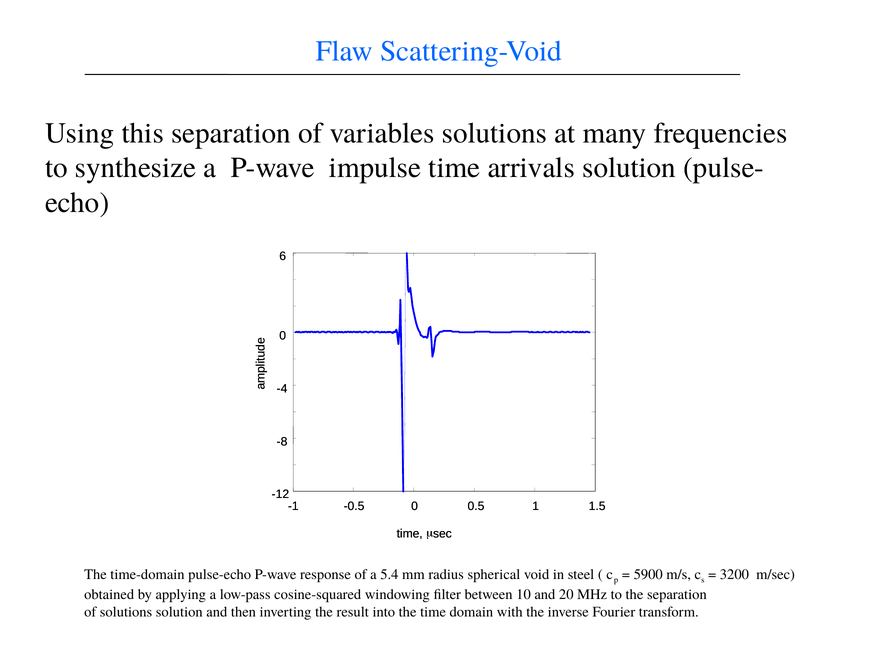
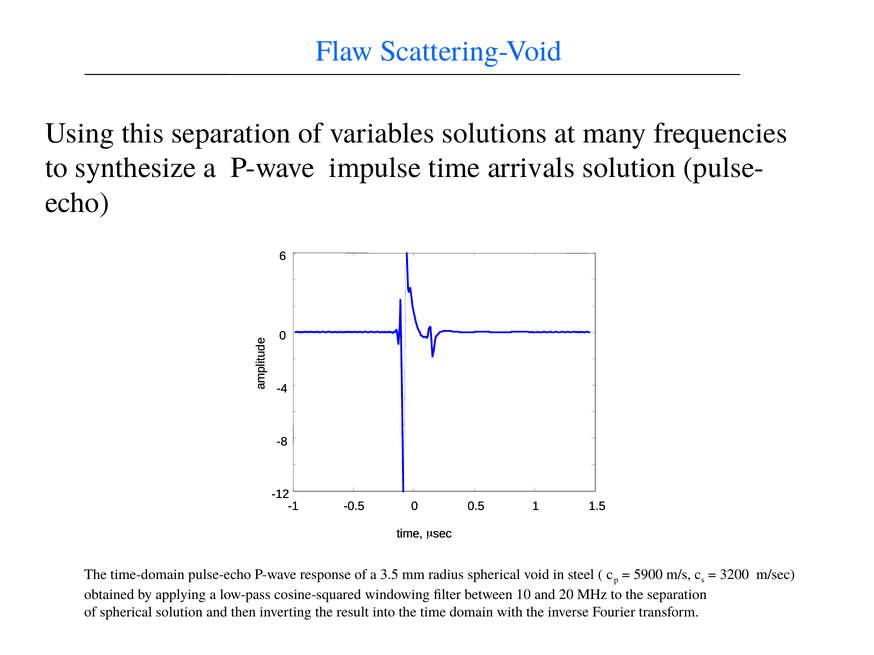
5.4: 5.4 -> 3.5 (389, 575)
of solutions: solutions -> spherical (126, 612)
